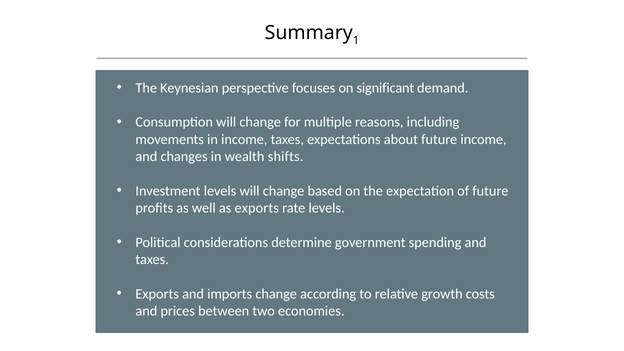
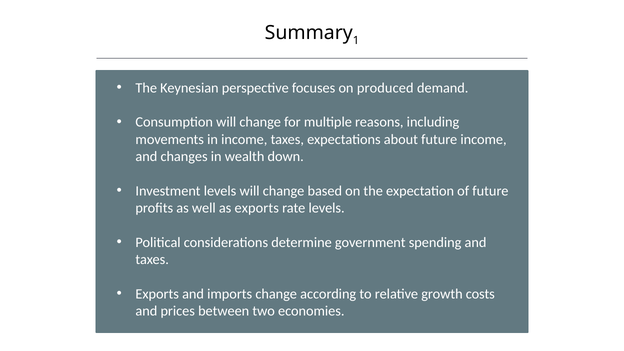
significant: significant -> produced (385, 88)
shifts: shifts -> down (286, 157)
